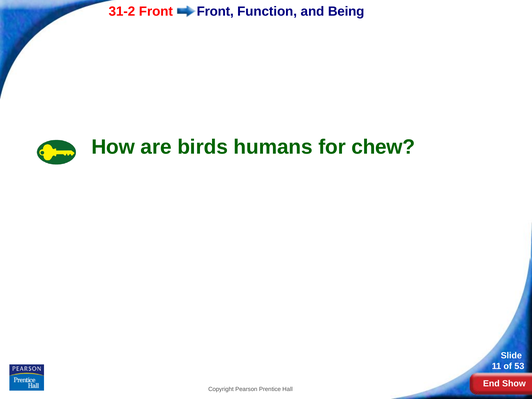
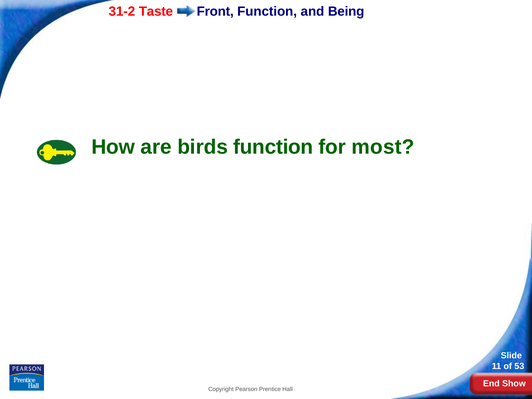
Front: Front -> Taste (156, 12)
birds humans: humans -> function (273, 147)
chew: chew -> most (383, 147)
